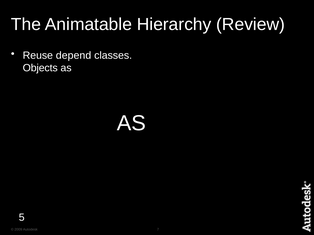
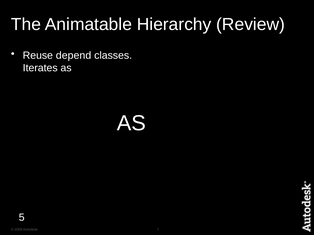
Objects: Objects -> Iterates (40, 68)
